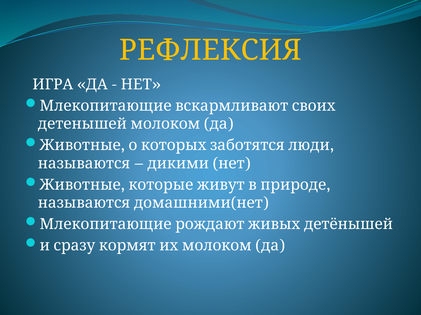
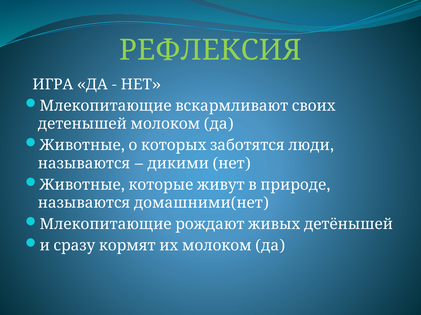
РЕФЛЕКСИЯ colour: yellow -> light green (210, 50)
